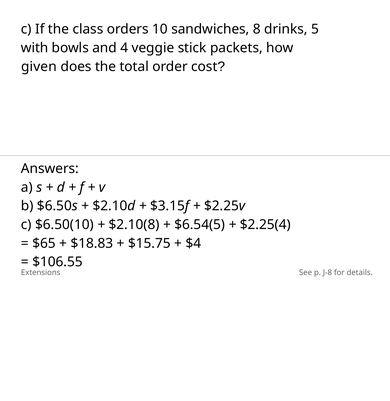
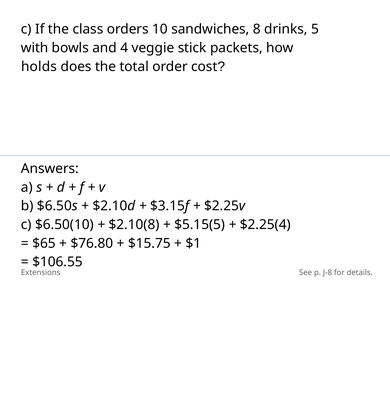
given: given -> holds (39, 67)
$6.54(5: $6.54(5 -> $5.15(5 (200, 225)
$18.83: $18.83 -> $76.80 (92, 243)
$4: $4 -> $1 (193, 243)
